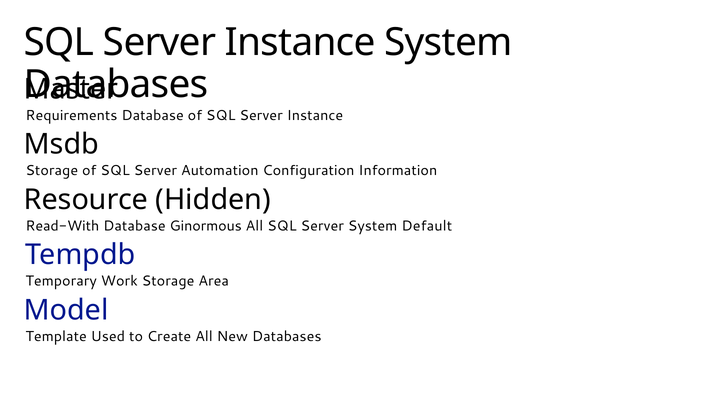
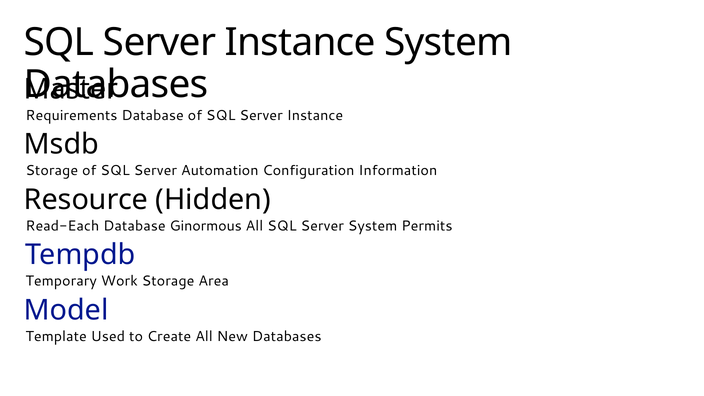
Read-With: Read-With -> Read-Each (62, 226)
Default: Default -> Permits (427, 226)
